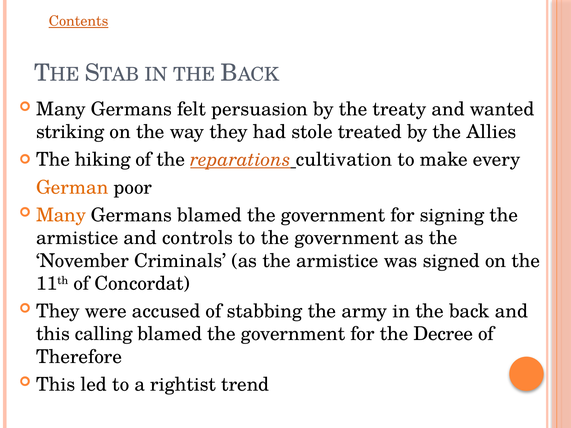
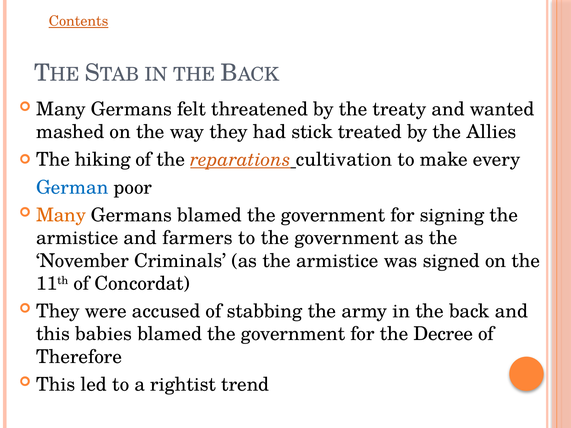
persuasion: persuasion -> threatened (260, 109)
striking: striking -> mashed (70, 132)
stole: stole -> stick (312, 132)
German colour: orange -> blue (72, 188)
controls: controls -> farmers (197, 238)
calling: calling -> babies (104, 334)
